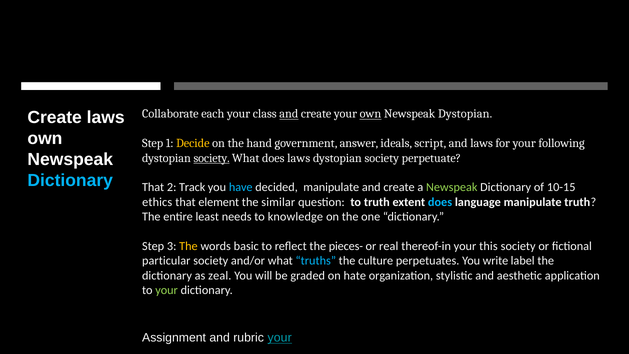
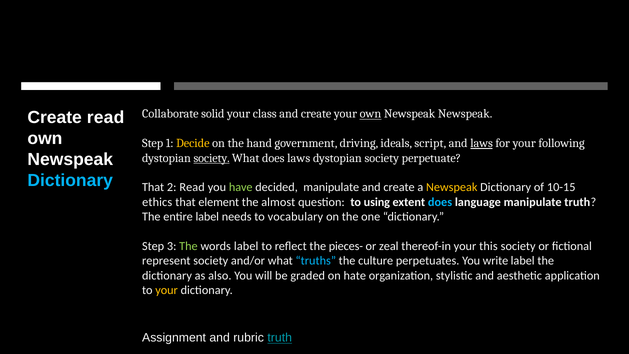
each: each -> solid (213, 114)
and underline: present -> none (289, 114)
Newspeak Dystopian: Dystopian -> Newspeak (465, 114)
Create laws: laws -> read (106, 117)
answer: answer -> driving (359, 143)
laws underline: none -> present (482, 143)
2 Track: Track -> Read (192, 187)
have colour: light blue -> light green (241, 187)
Newspeak colour: light green -> yellow (452, 187)
similar: similar -> almost (278, 202)
to truth: truth -> using (377, 202)
entire least: least -> label (207, 217)
knowledge: knowledge -> vocabulary (295, 217)
The colour: yellow -> light green (188, 246)
words basic: basic -> label (246, 246)
real: real -> zeal (389, 246)
particular: particular -> represent (166, 261)
zeal: zeal -> also (220, 275)
your colour: light green -> yellow (167, 290)
rubric your: your -> truth (280, 338)
